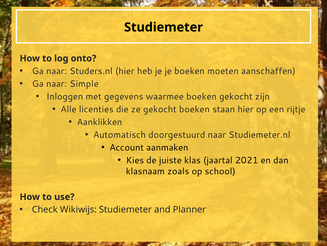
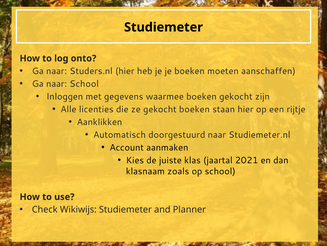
naar Simple: Simple -> School (84, 84)
